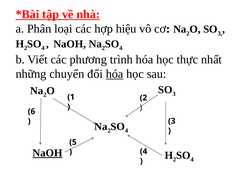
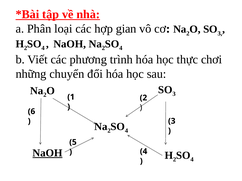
hiệu: hiệu -> gian (126, 29)
nhất: nhất -> chơi (212, 60)
hóa underline: present -> none (115, 74)
